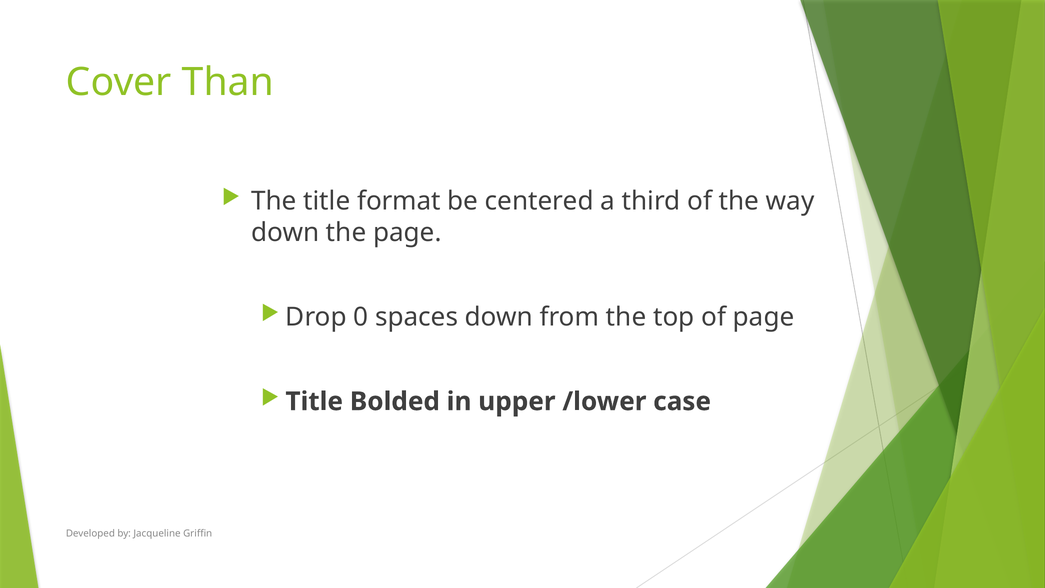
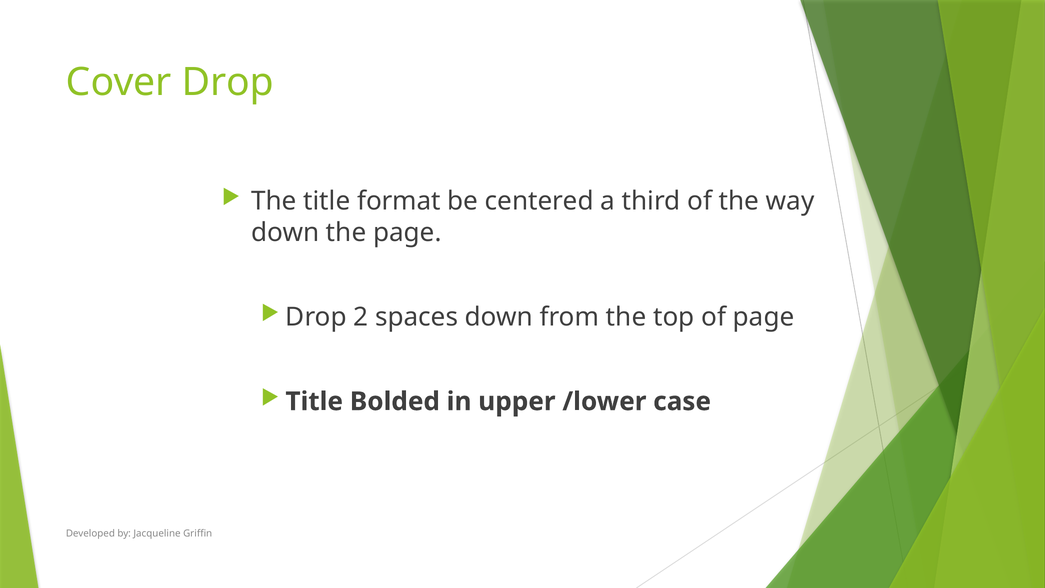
Cover Than: Than -> Drop (228, 82)
0: 0 -> 2 (361, 317)
